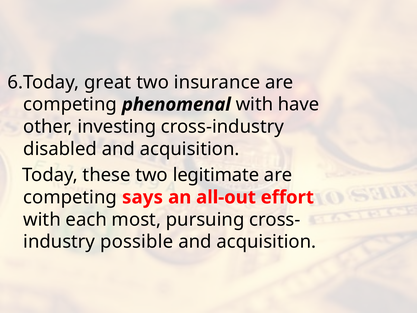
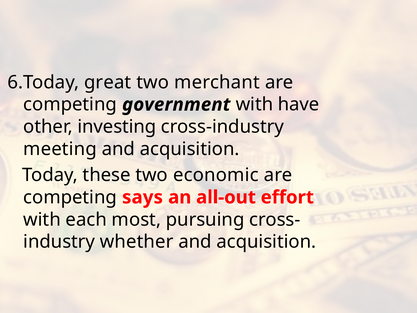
insurance: insurance -> merchant (217, 82)
phenomenal: phenomenal -> government (176, 104)
disabled: disabled -> meeting (60, 149)
legitimate: legitimate -> economic (216, 175)
possible: possible -> whether (137, 242)
